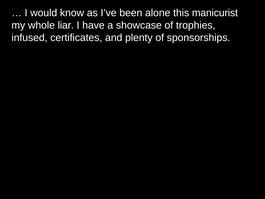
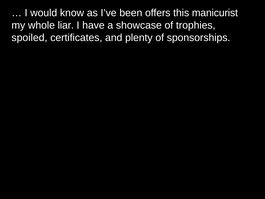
alone: alone -> offers (158, 13)
infused: infused -> spoiled (29, 38)
